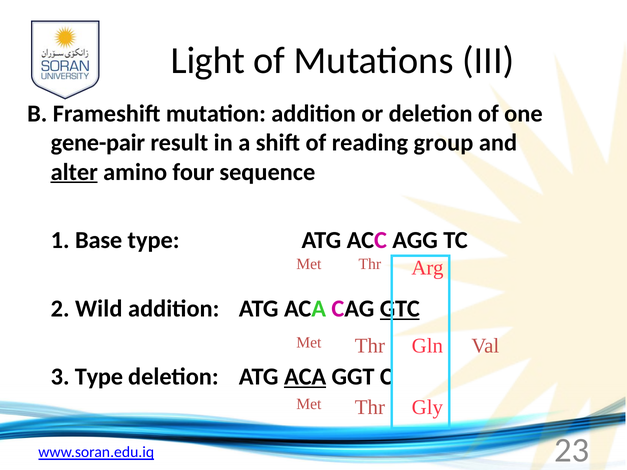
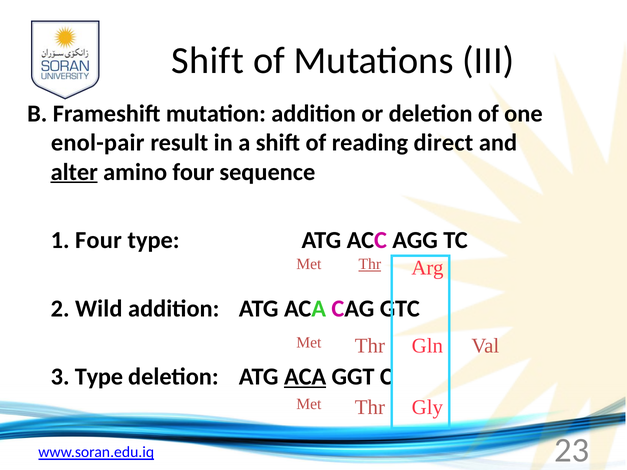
Light: Light -> Shift (208, 61)
gene-pair: gene-pair -> enol-pair (98, 143)
group: group -> direct (443, 143)
1 Base: Base -> Four (98, 240)
Thr underline: none -> present (370, 264)
GTC underline: present -> none (400, 309)
